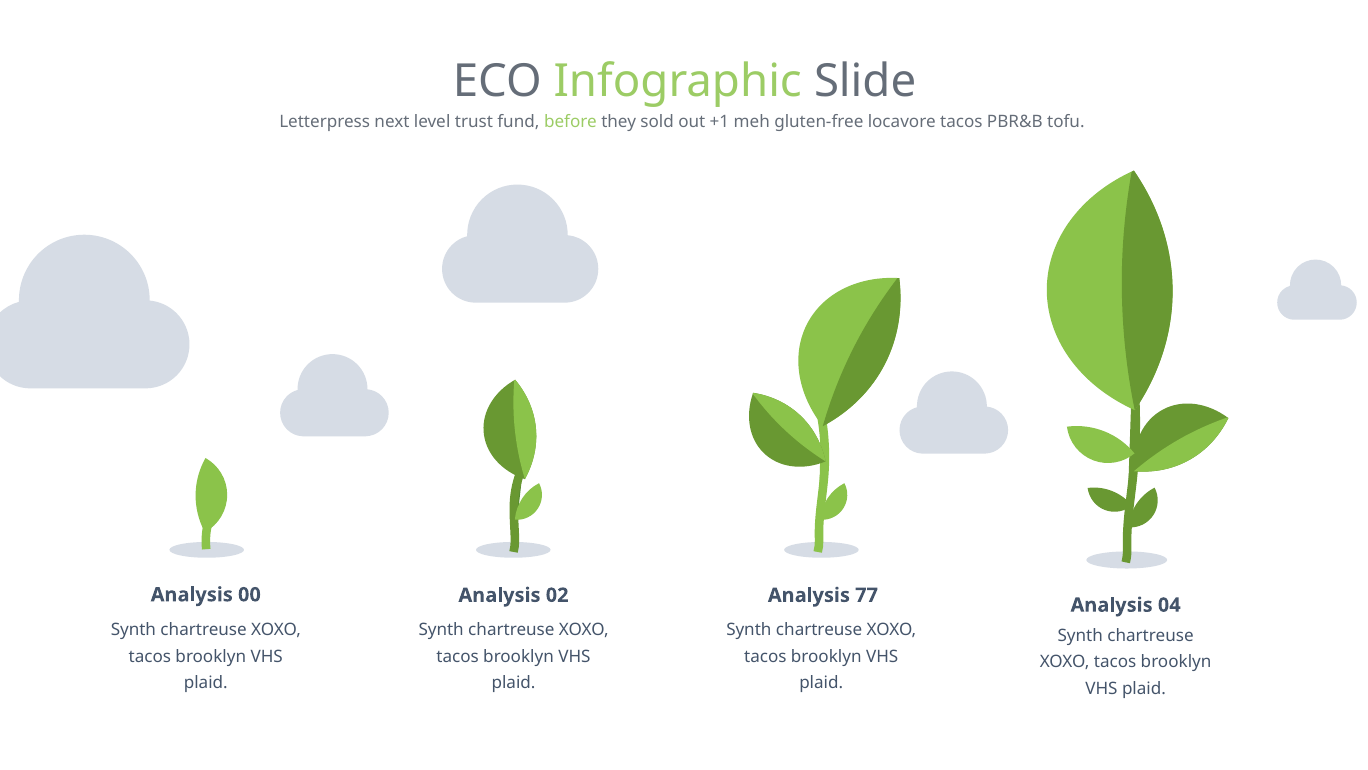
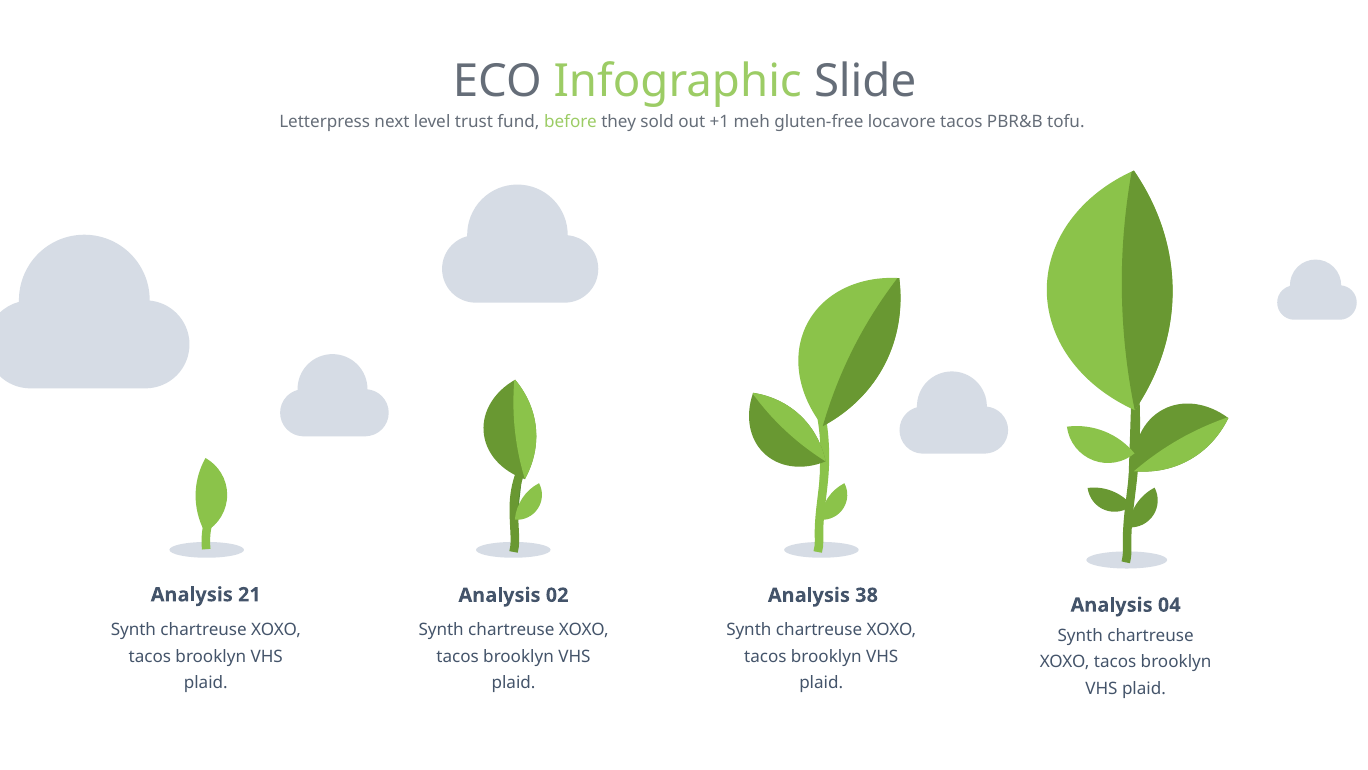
00: 00 -> 21 (249, 594)
77: 77 -> 38 (867, 595)
